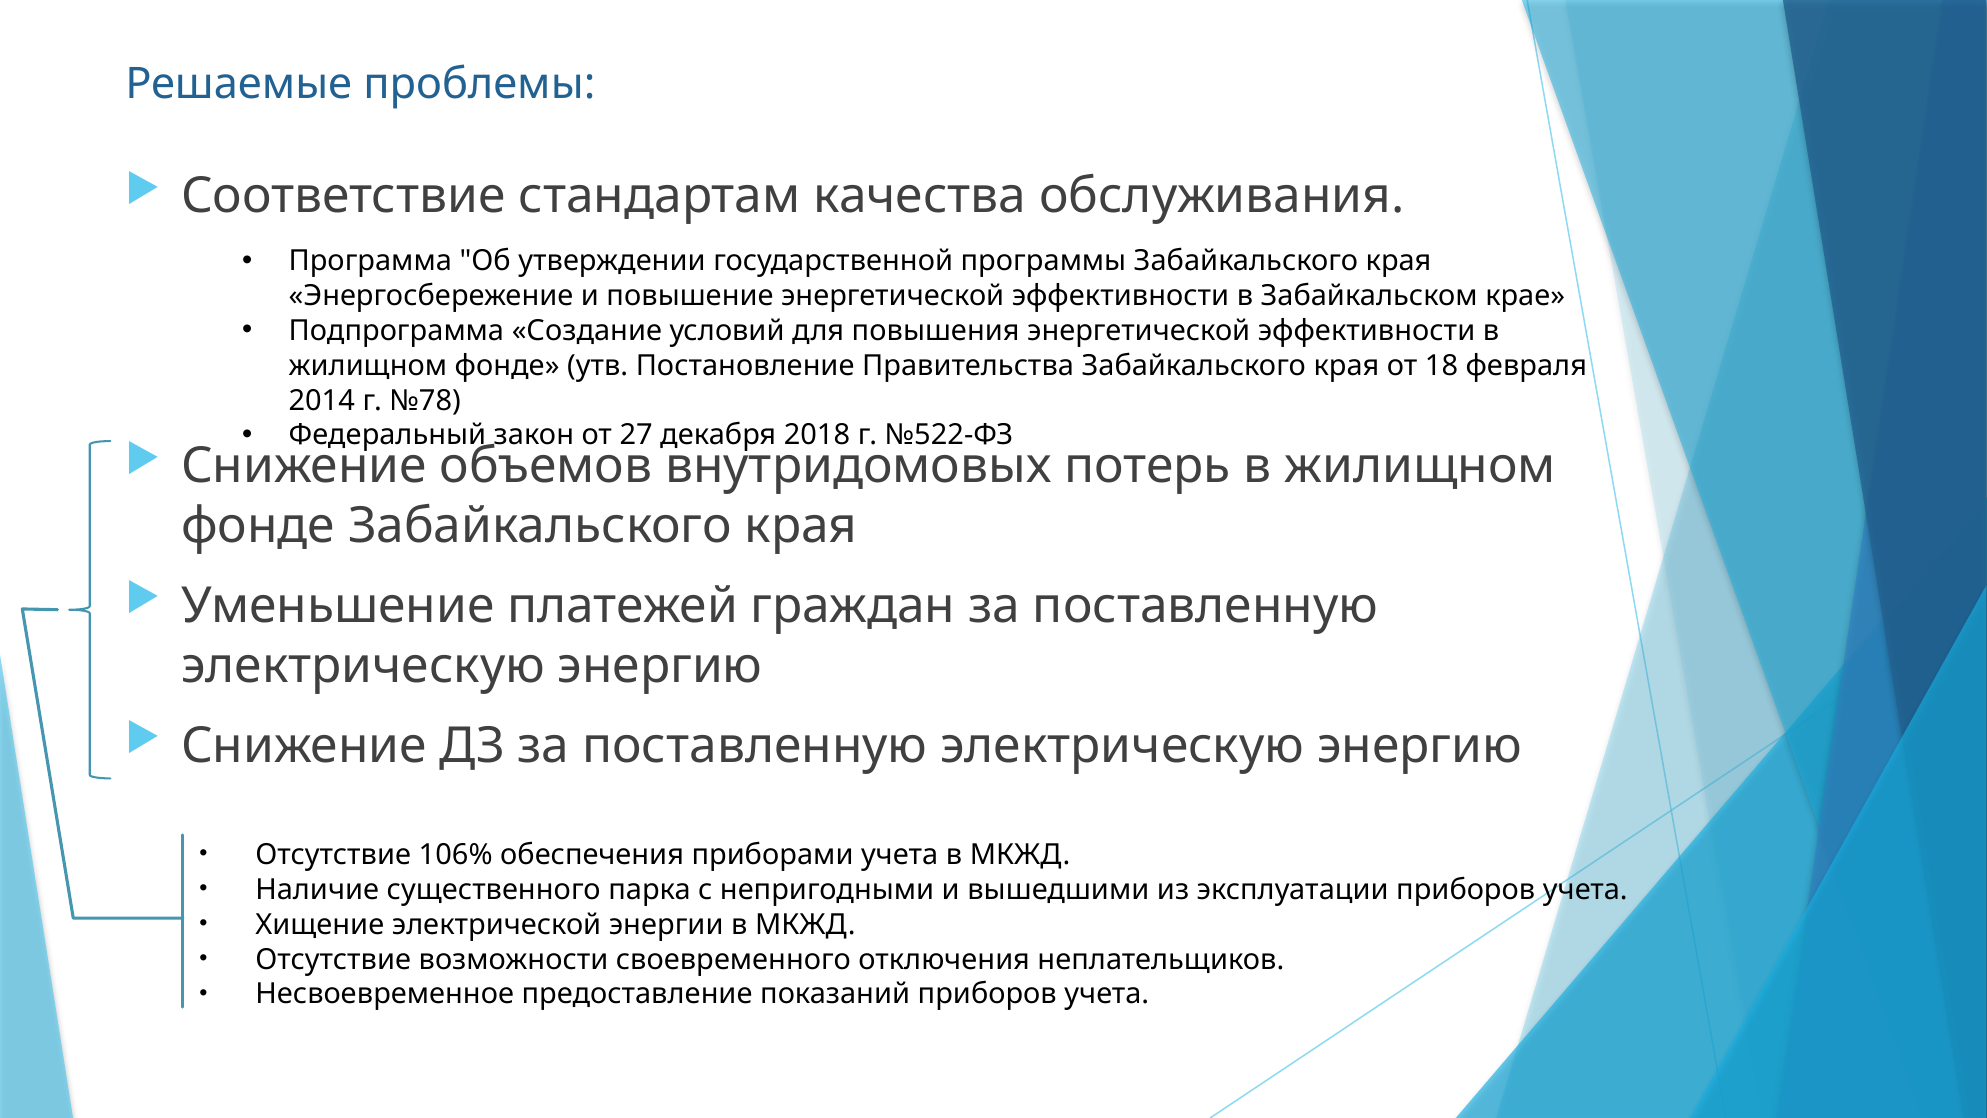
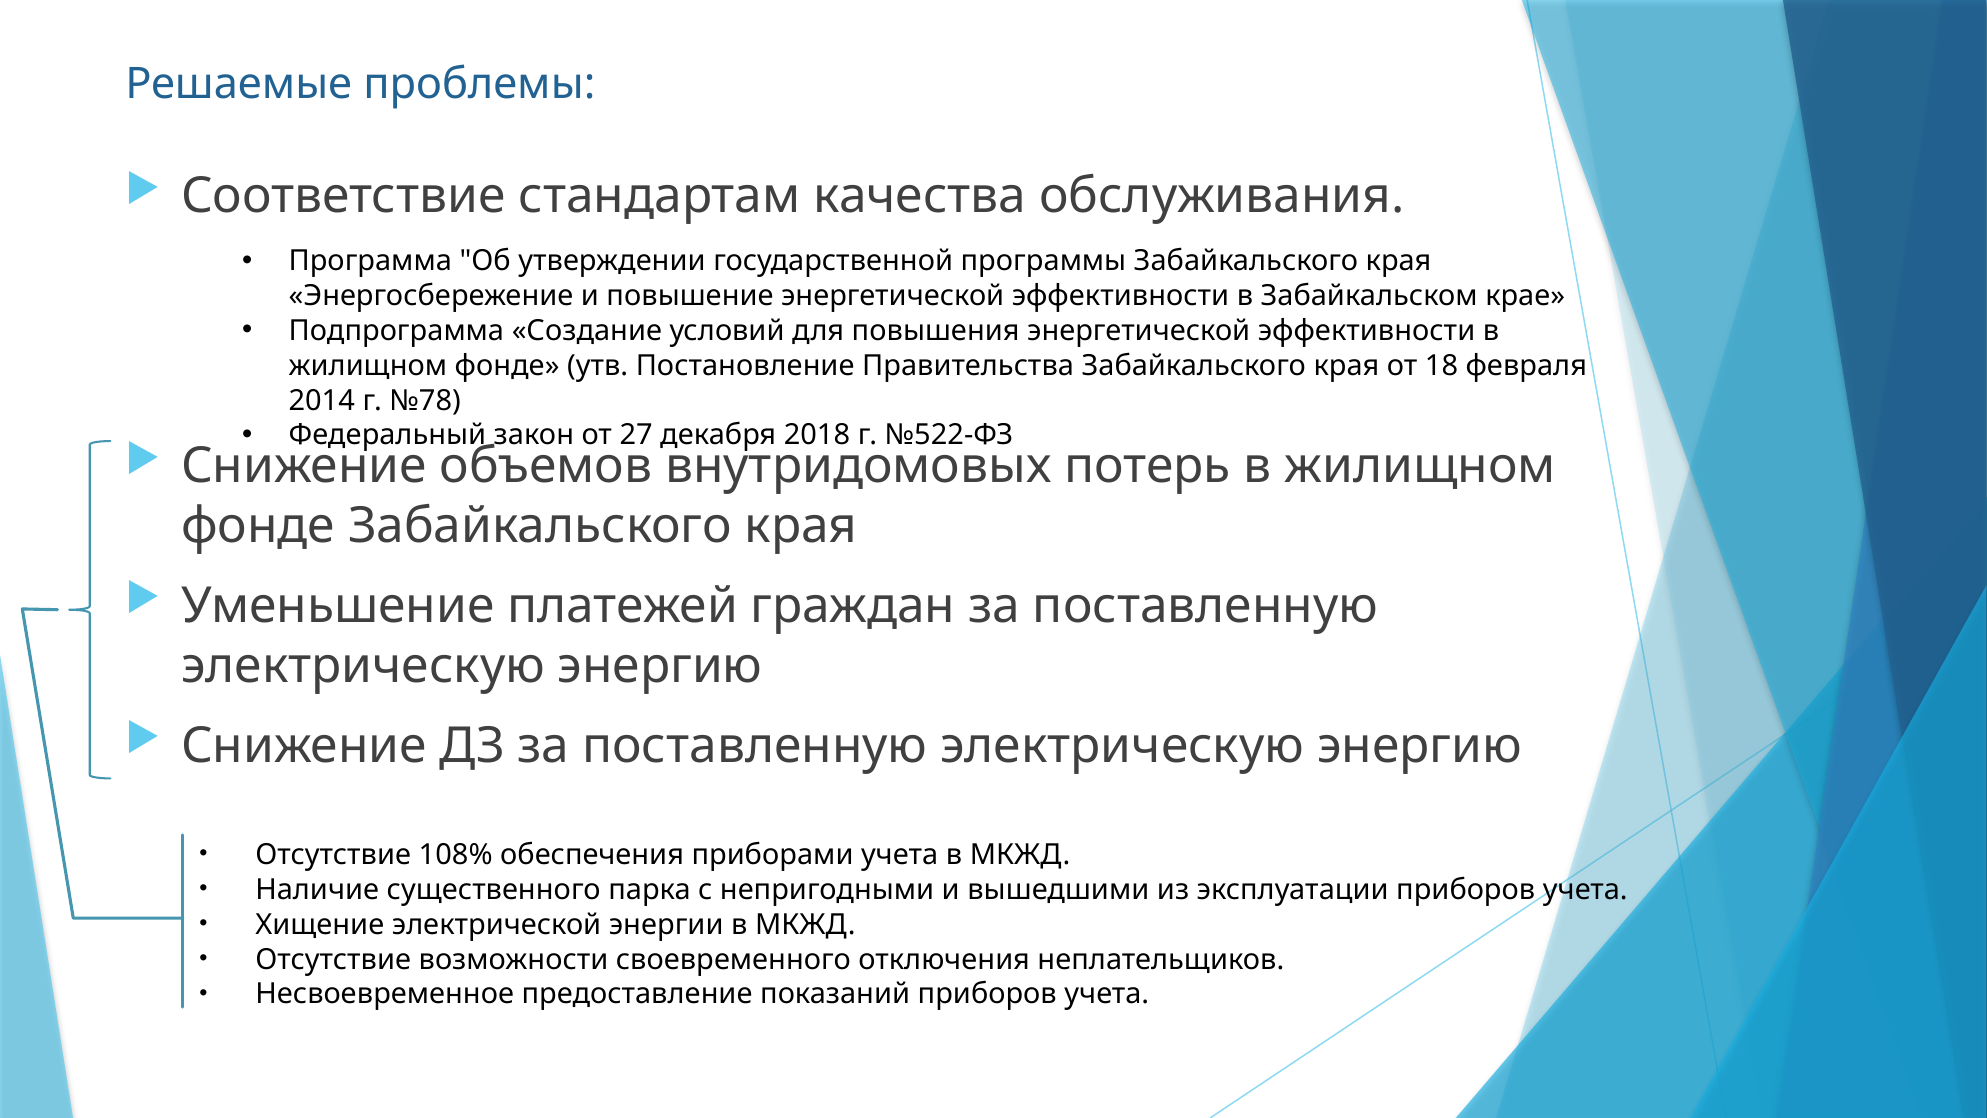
106%: 106% -> 108% (456, 855)
